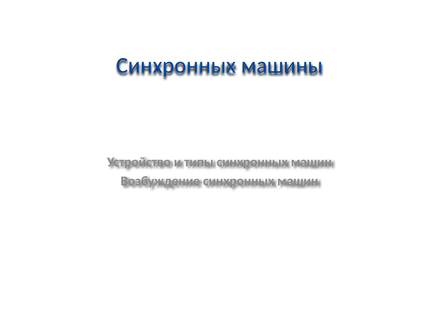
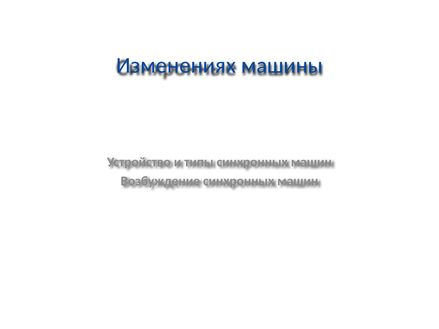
Синхронных: Синхронных -> Изменениях (176, 65)
